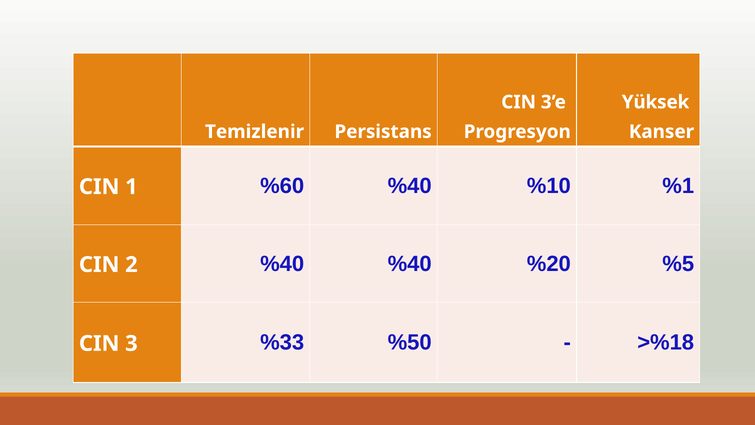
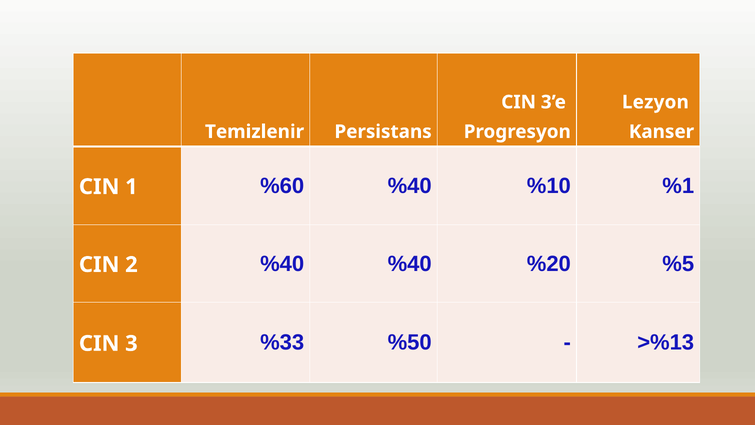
Yüksek: Yüksek -> Lezyon (655, 102)
>%18: >%18 -> >%13 (666, 342)
